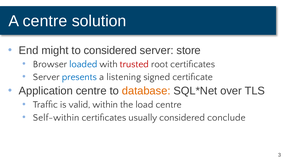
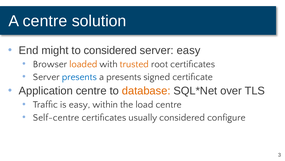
server store: store -> easy (189, 50)
loaded colour: blue -> orange (83, 64)
trusted colour: red -> orange (134, 64)
a listening: listening -> presents (124, 77)
is valid: valid -> easy (80, 104)
Self-within: Self-within -> Self-centre (56, 117)
conclude: conclude -> configure (226, 117)
